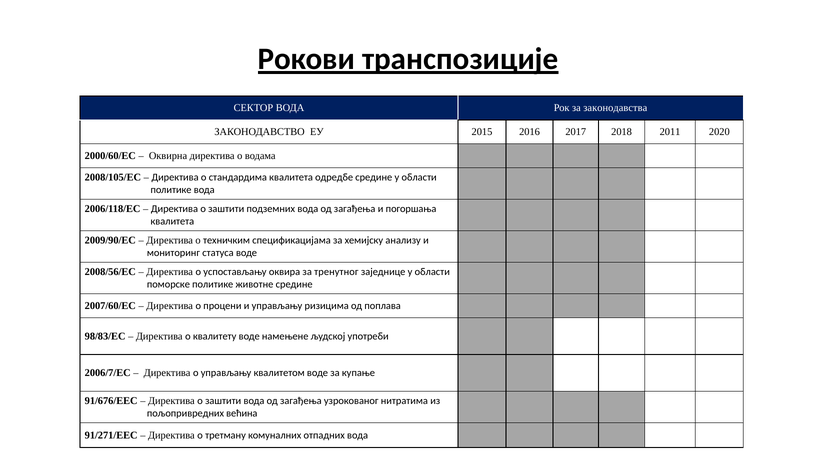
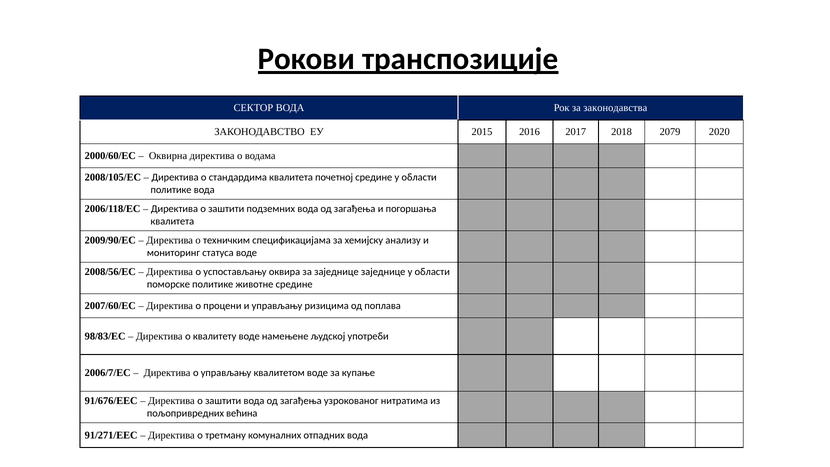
2011: 2011 -> 2079 (670, 132)
одредбе: одредбе -> почетној (334, 177)
за тренутног: тренутног -> заједнице (336, 272)
